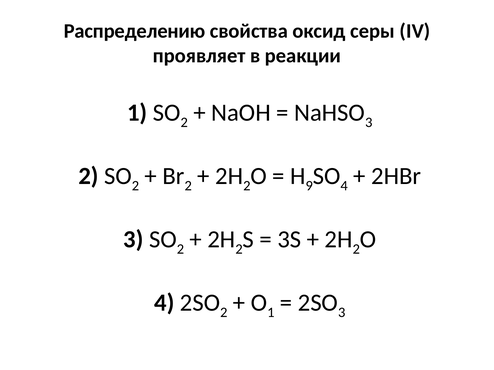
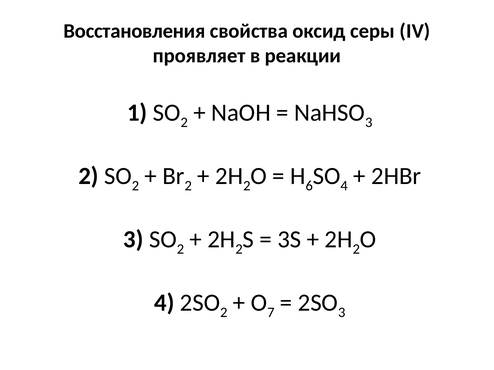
Распределению: Распределению -> Восстановления (135, 31)
9: 9 -> 6 (309, 186)
1: 1 -> 7 (271, 313)
